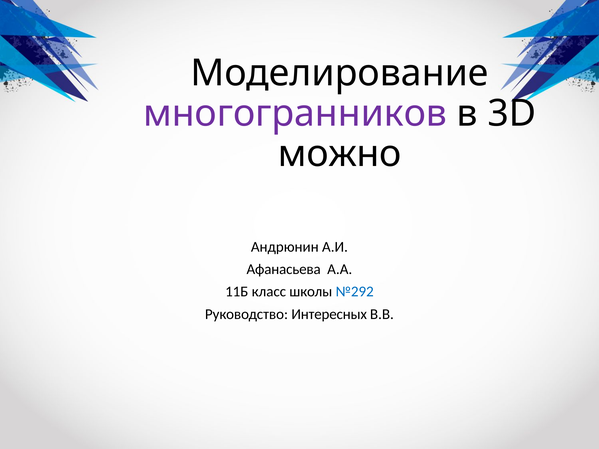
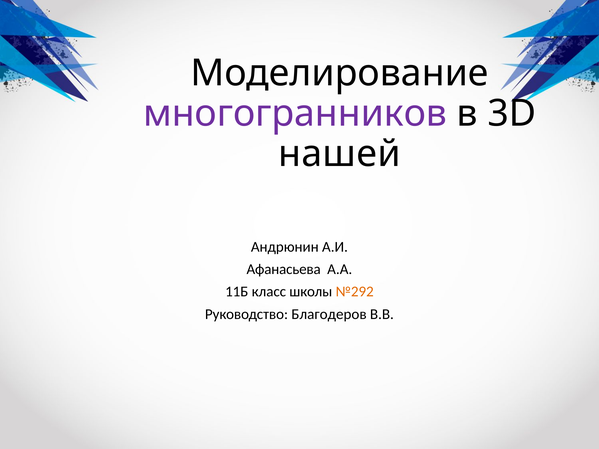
можно: можно -> нашей (339, 154)
№292 colour: blue -> orange (355, 292)
Интересных: Интересных -> Благодеров (329, 314)
